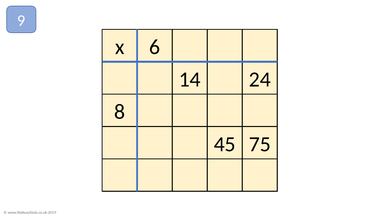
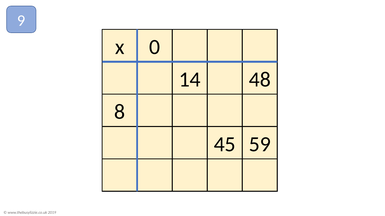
6: 6 -> 0 (155, 47)
24: 24 -> 48 (260, 80)
75: 75 -> 59 (260, 145)
